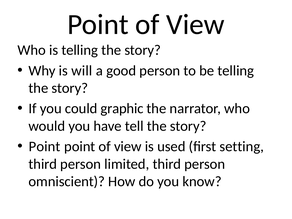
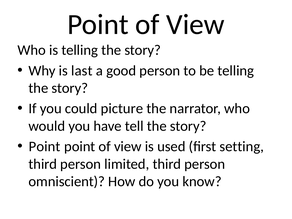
will: will -> last (82, 71)
graphic: graphic -> picture (122, 109)
